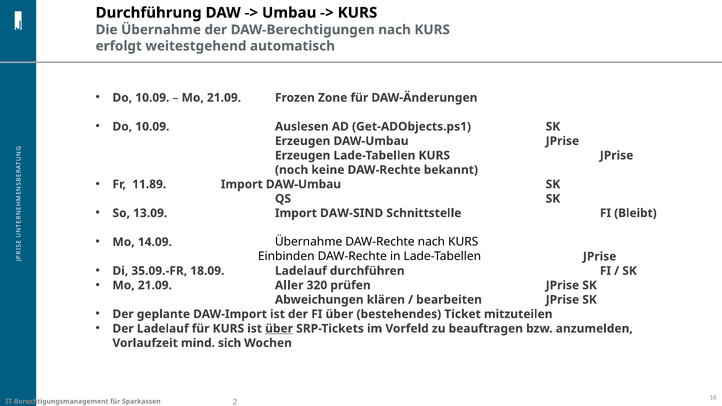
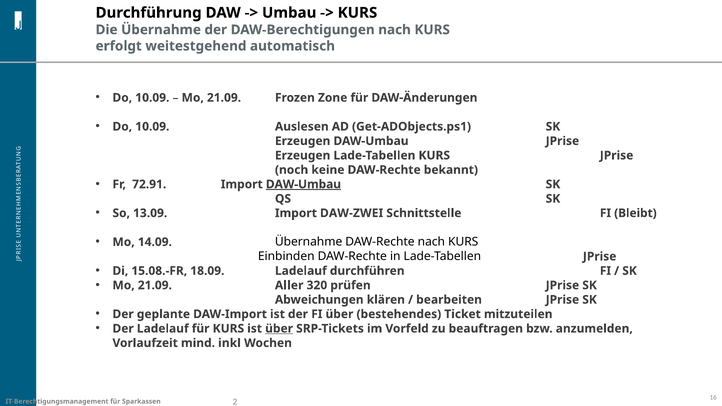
11.89: 11.89 -> 72.91 (149, 184)
DAW-Umbau underline: none -> present (303, 184)
DAW-SIND: DAW-SIND -> DAW-ZWEI (352, 213)
35.09.-FR: 35.09.-FR -> 15.08.-FR (159, 271)
sich: sich -> inkl (229, 343)
